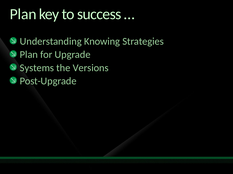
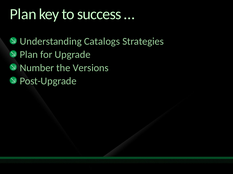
Knowing: Knowing -> Catalogs (102, 42)
Systems: Systems -> Number (37, 68)
